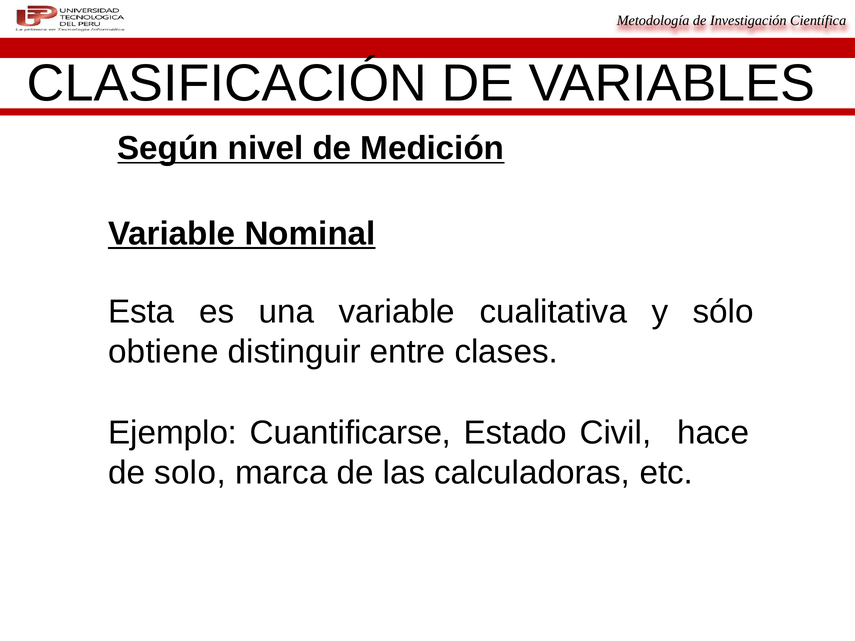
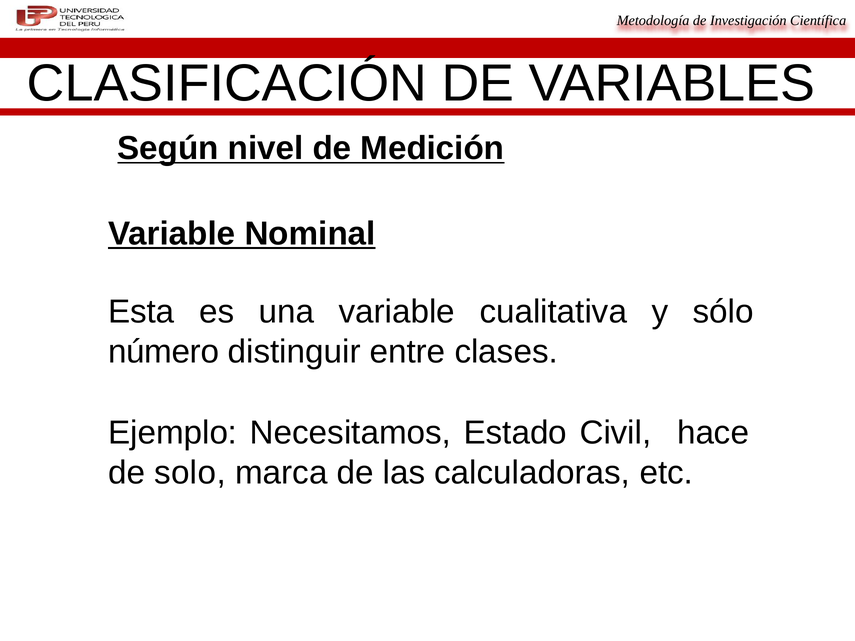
obtiene: obtiene -> número (164, 352)
Cuantificarse: Cuantificarse -> Necesitamos (350, 433)
